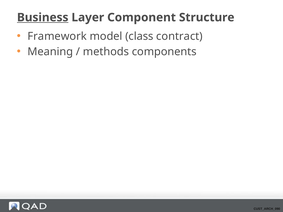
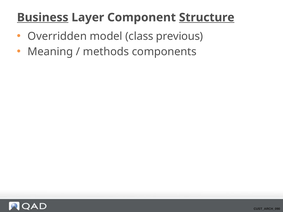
Structure underline: none -> present (207, 17)
Framework: Framework -> Overridden (57, 36)
contract: contract -> previous (180, 36)
